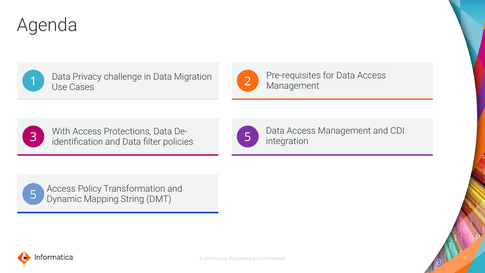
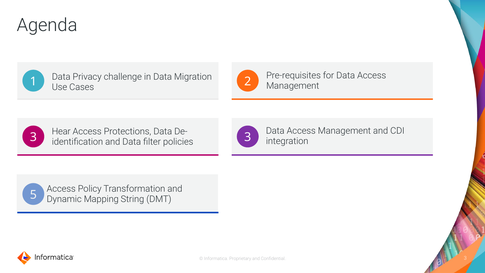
With: With -> Hear (61, 131)
policies 5: 5 -> 3 (248, 137)
